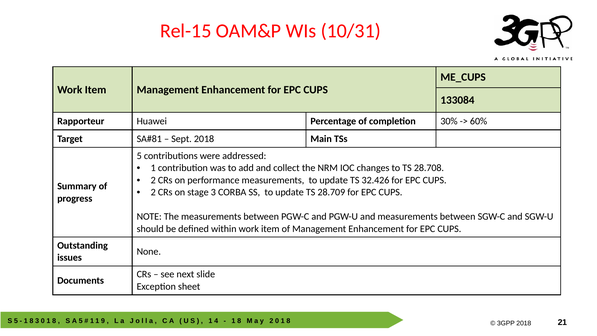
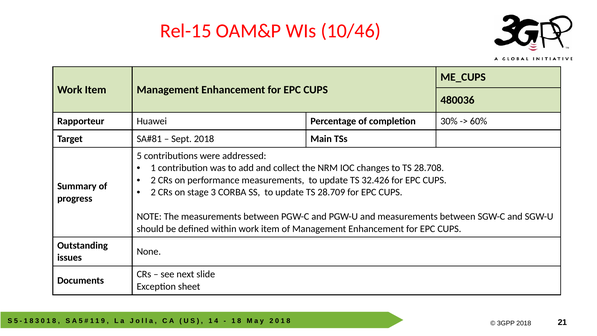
10/31: 10/31 -> 10/46 (351, 31)
133084: 133084 -> 480036 (457, 100)
